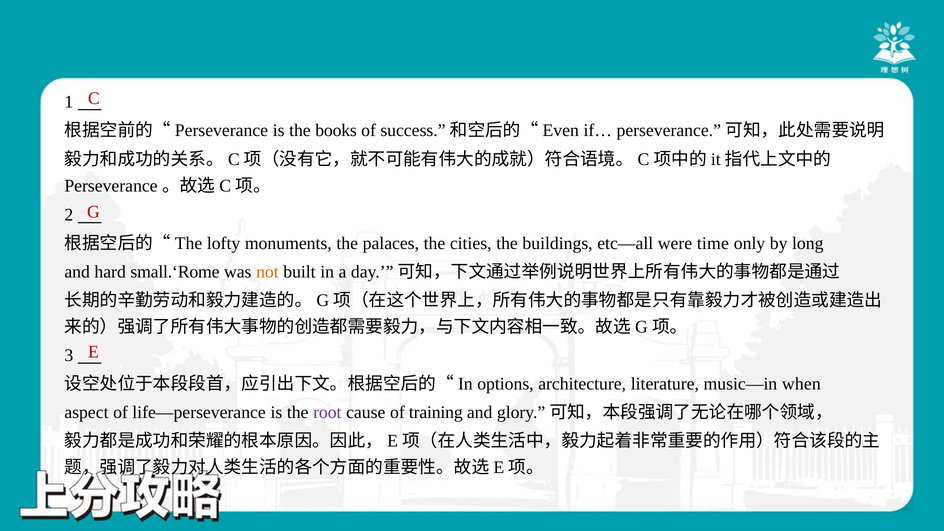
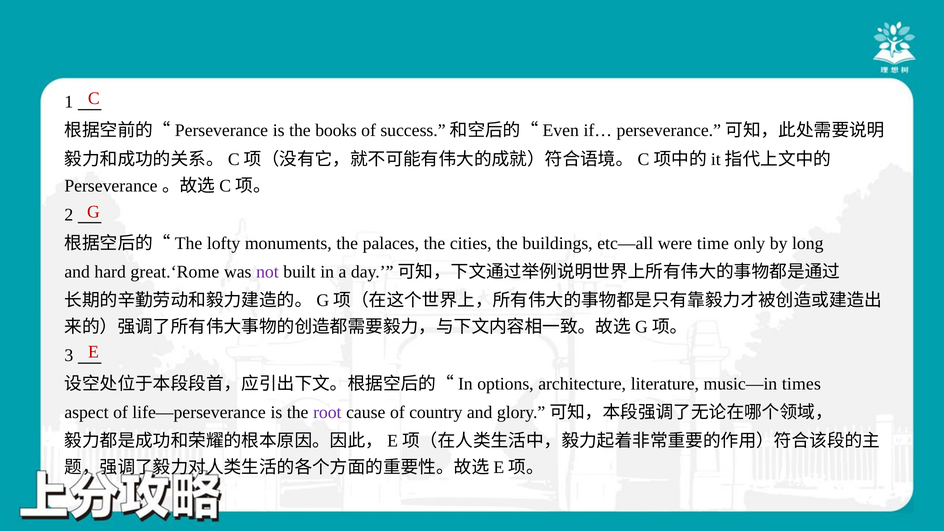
small.‘Rome: small.‘Rome -> great.‘Rome (175, 272)
not colour: orange -> purple (267, 272)
when: when -> times (801, 384)
training: training -> country (436, 412)
